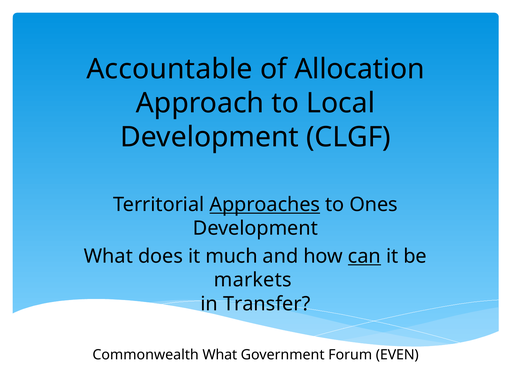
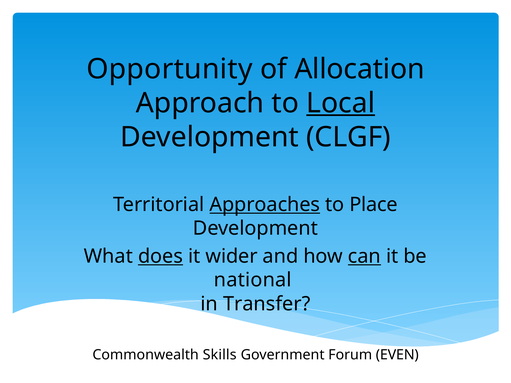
Accountable: Accountable -> Opportunity (169, 69)
Local underline: none -> present (341, 103)
Ones: Ones -> Place (374, 205)
does underline: none -> present (161, 256)
much: much -> wider (232, 256)
markets: markets -> national (253, 280)
Commonwealth What: What -> Skills (220, 355)
